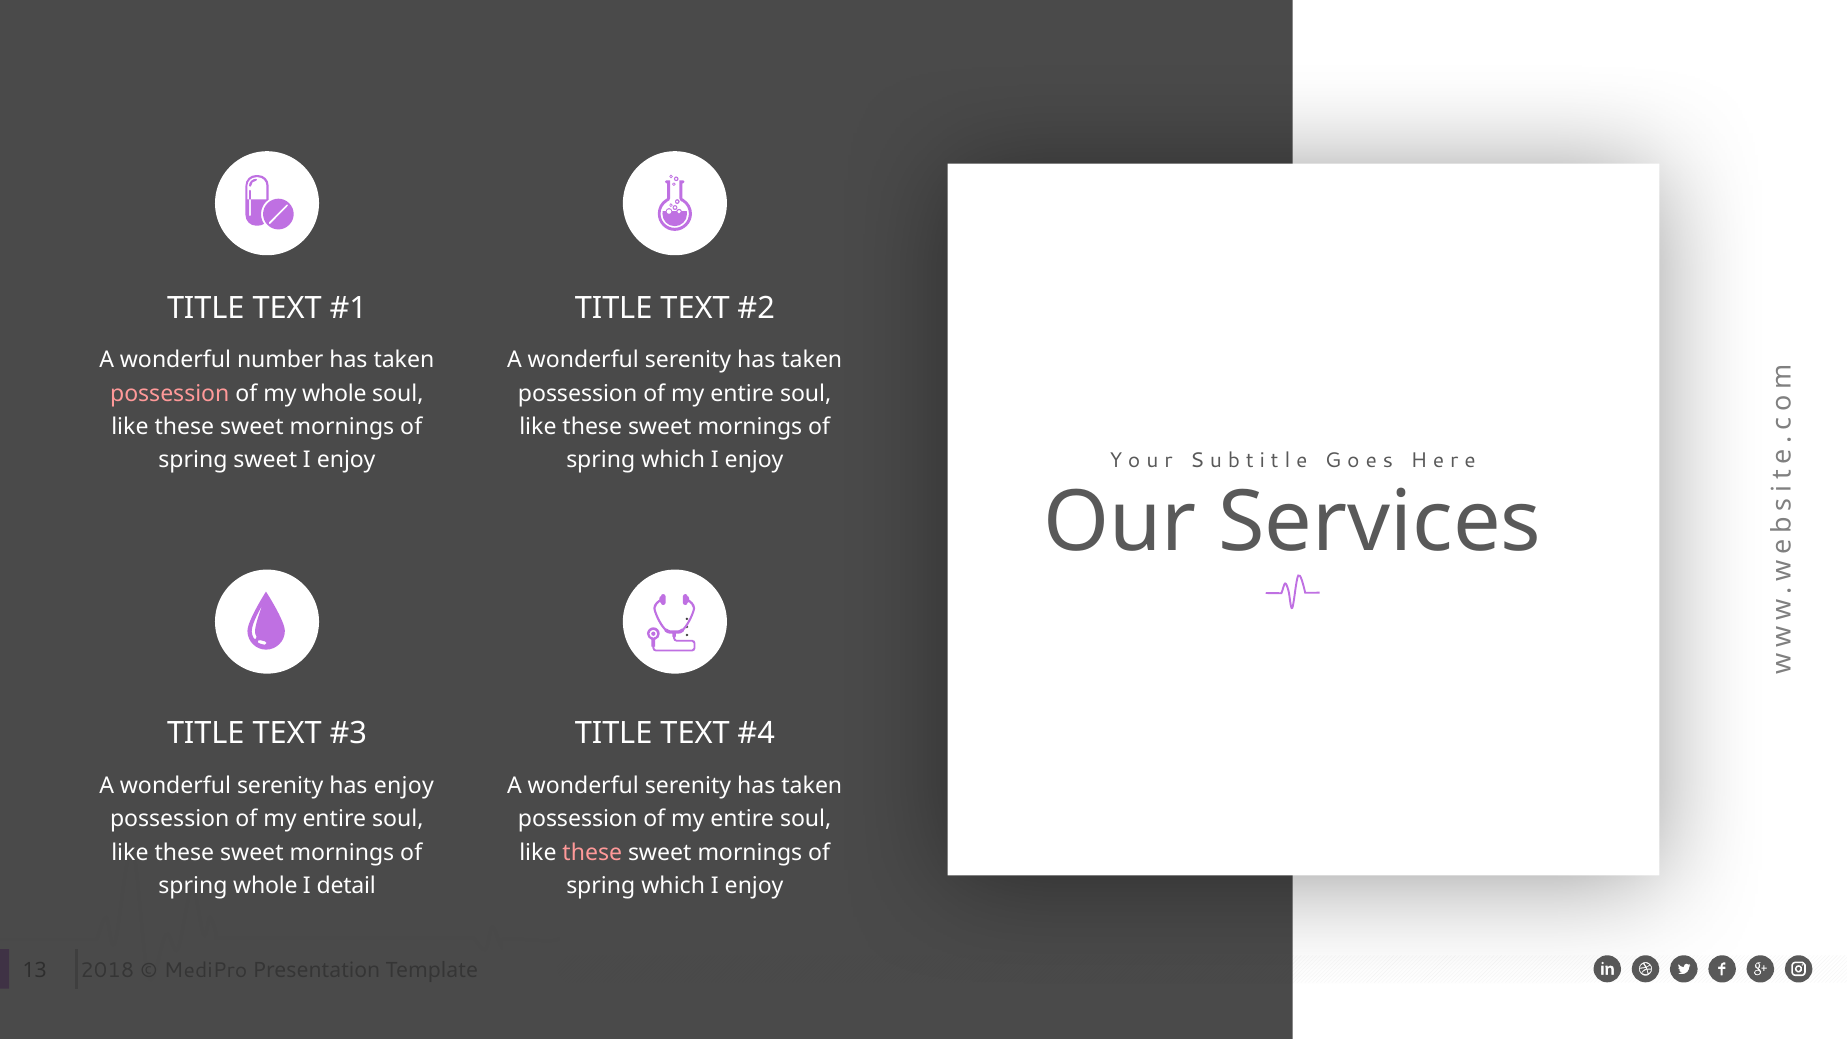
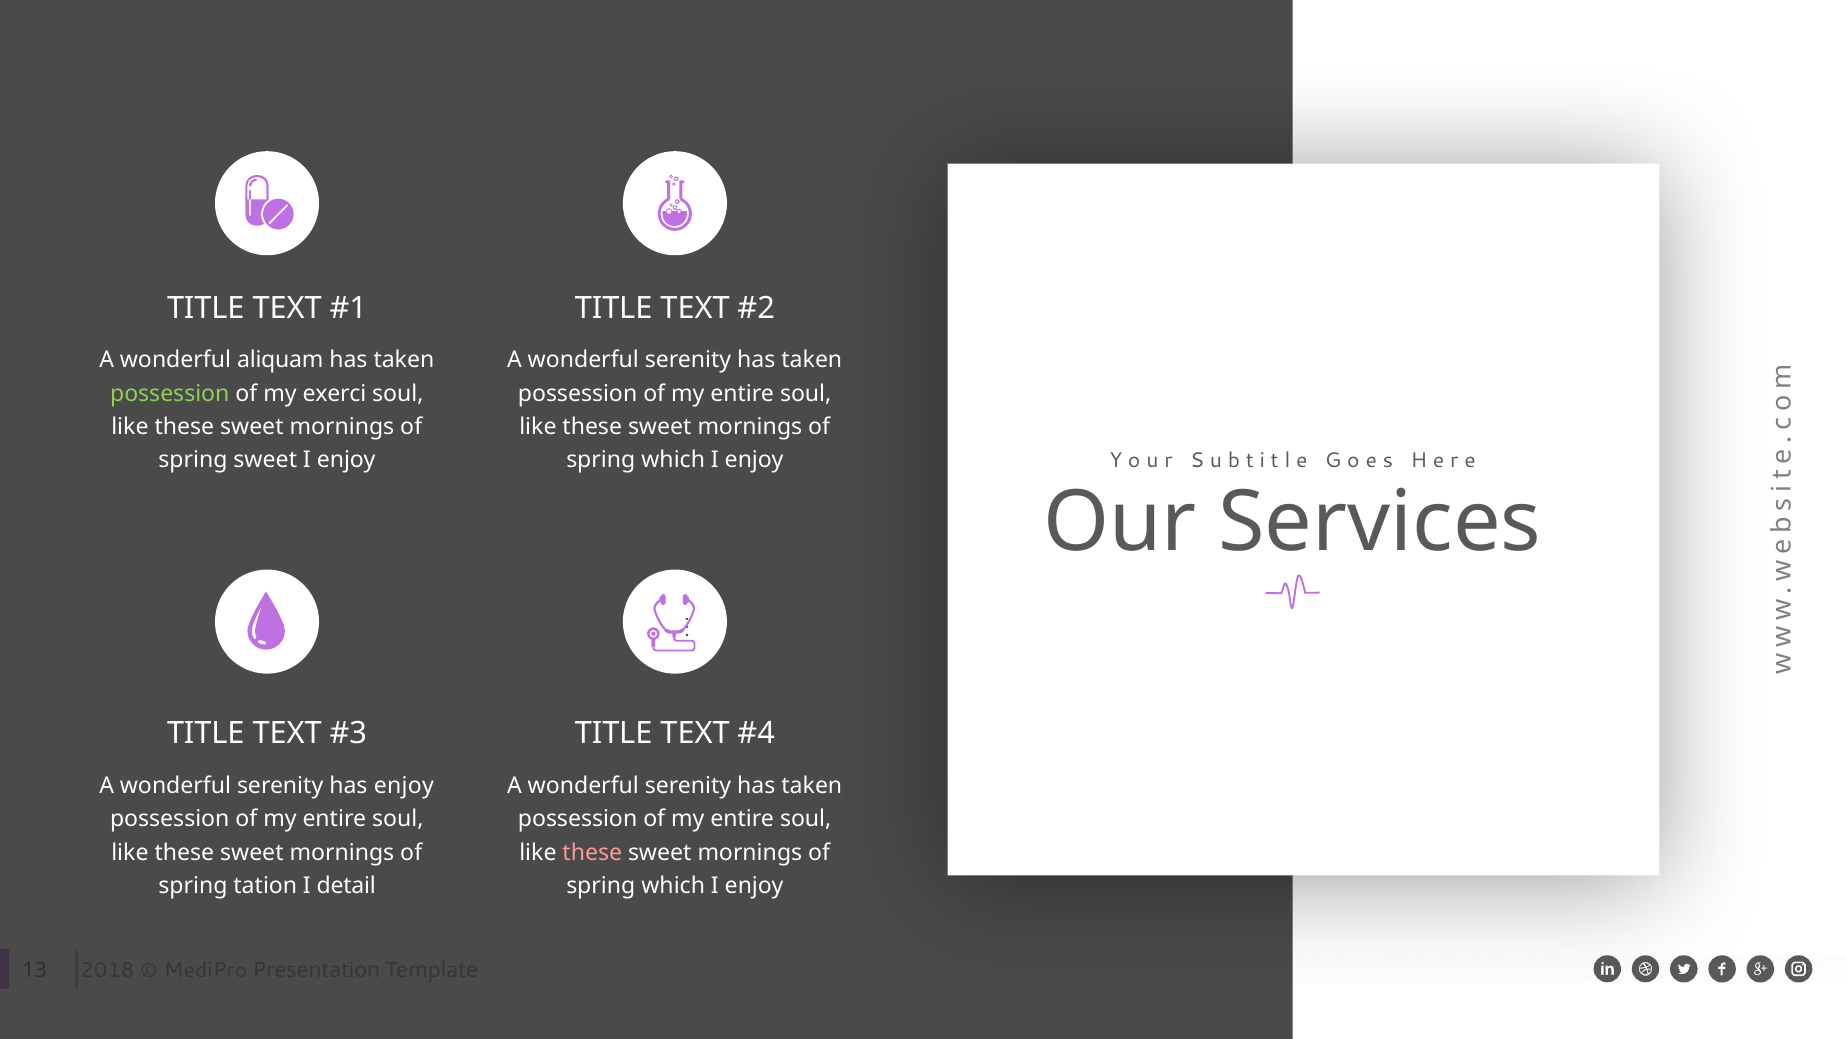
number: number -> aliquam (280, 360)
possession colour: pink -> light green (170, 393)
my whole: whole -> exerci (334, 393)
spring whole: whole -> tation (265, 886)
